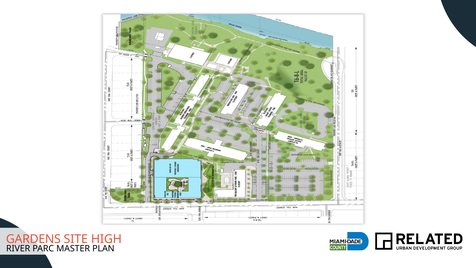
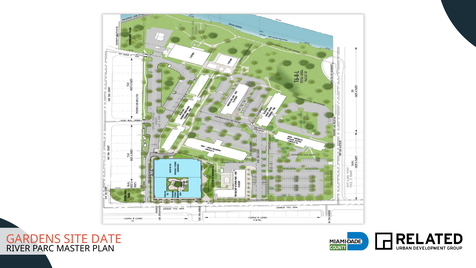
HIGH: HIGH -> DATE (106, 239)
